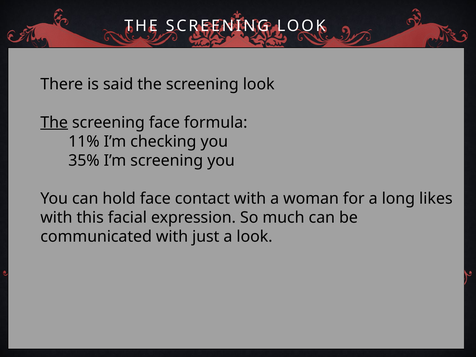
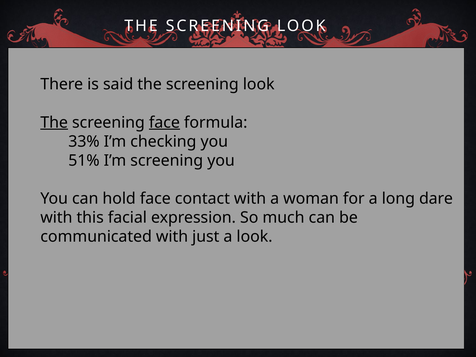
face underline: none -> present (164, 122)
11%: 11% -> 33% (84, 141)
35%: 35% -> 51% (84, 161)
likes: likes -> dare (436, 199)
